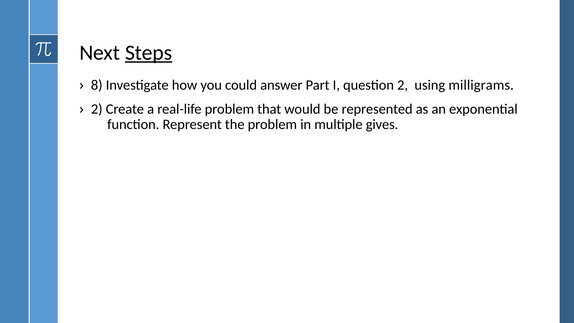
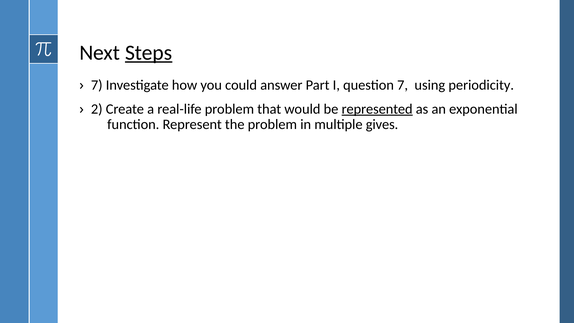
8: 8 -> 7 (97, 85)
question 2: 2 -> 7 (403, 85)
milligrams: milligrams -> periodicity (481, 85)
represented underline: none -> present (377, 109)
